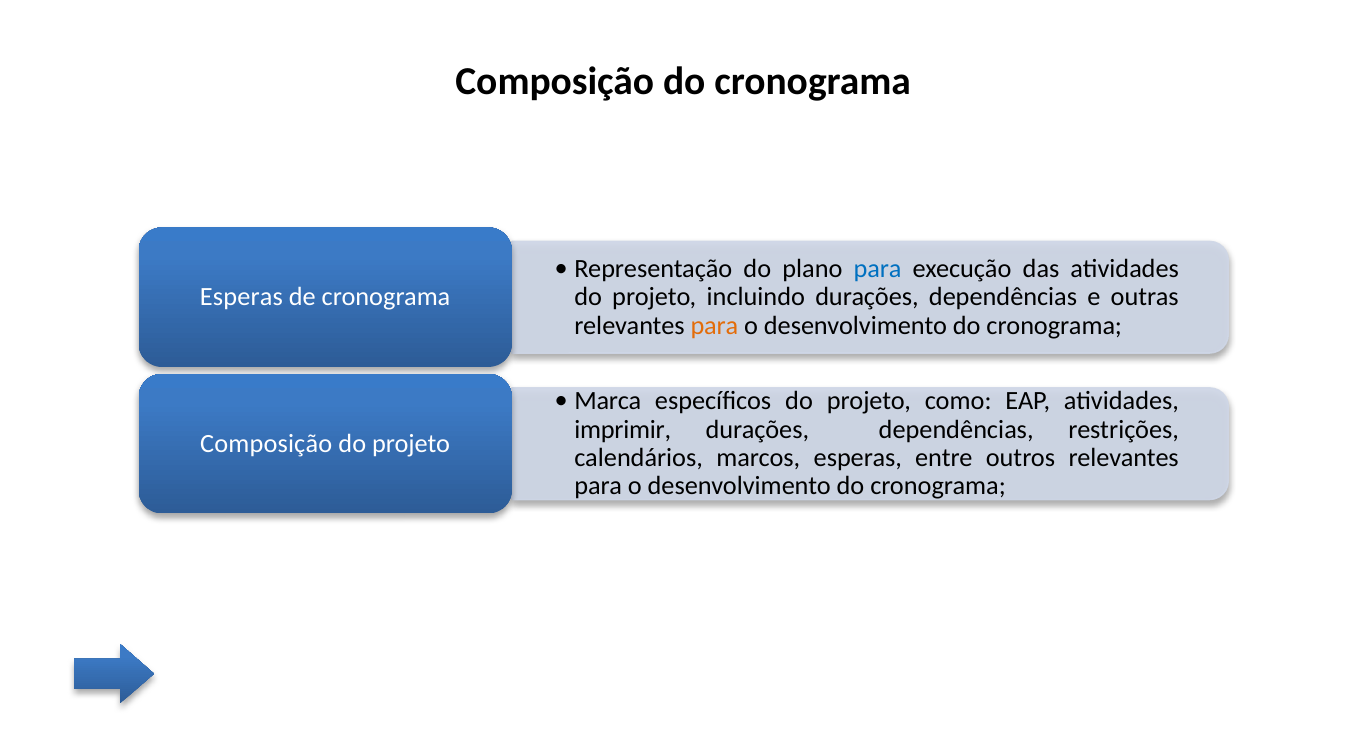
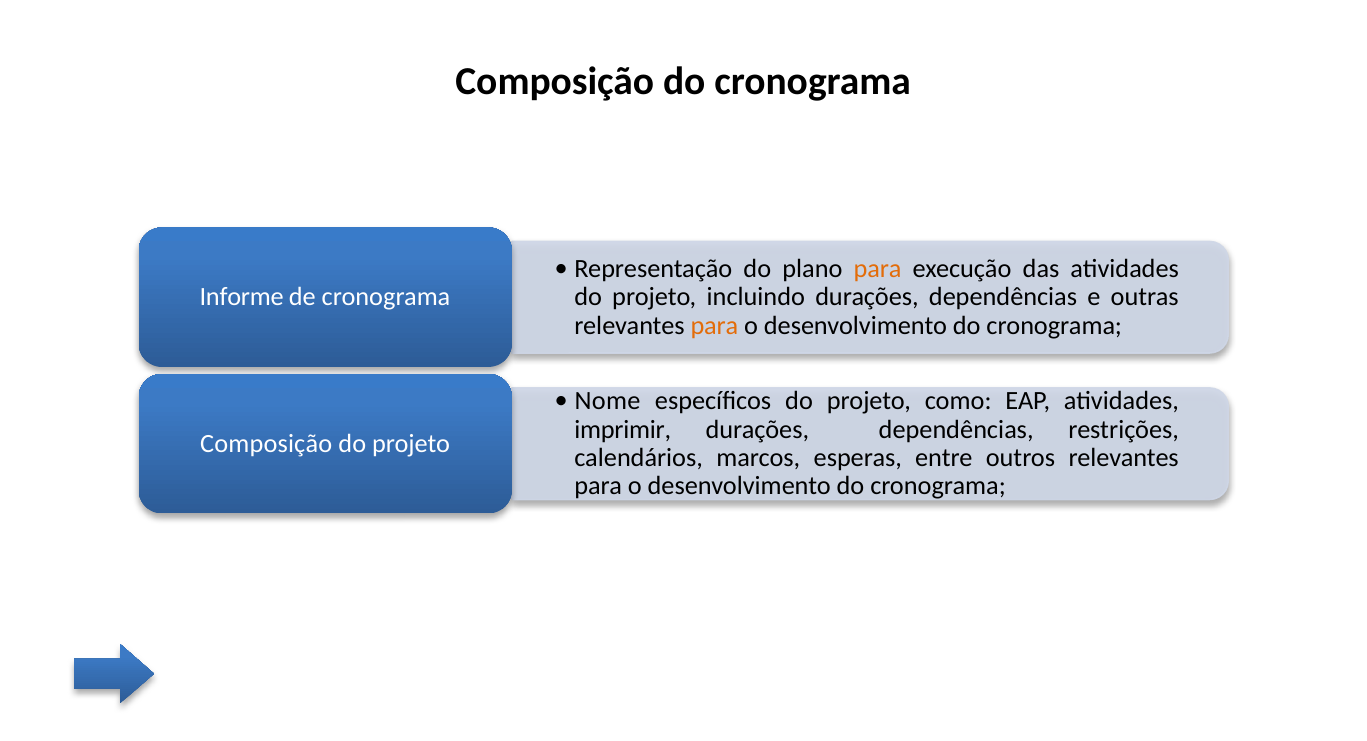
para colour: blue -> orange (878, 269)
Esperas: Esperas -> Informe (242, 297)
Marca: Marca -> Nome (608, 401)
